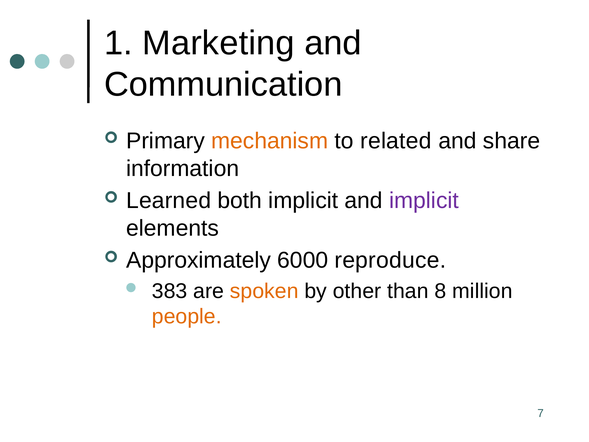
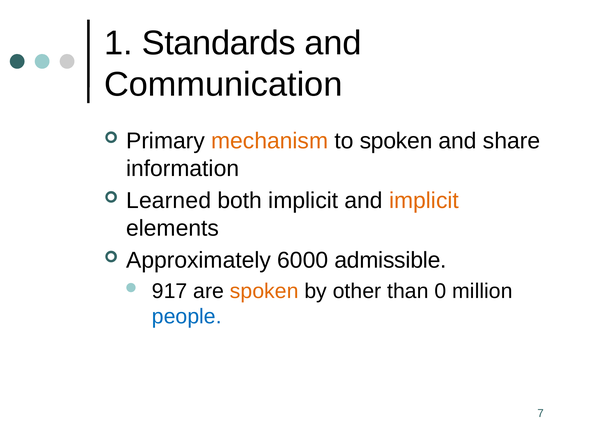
Marketing: Marketing -> Standards (219, 43)
to related: related -> spoken (396, 141)
implicit colour: purple -> orange (424, 201)
reproduce: reproduce -> admissible (390, 260)
383: 383 -> 917 (170, 291)
8: 8 -> 0 (440, 291)
people colour: orange -> blue (187, 316)
